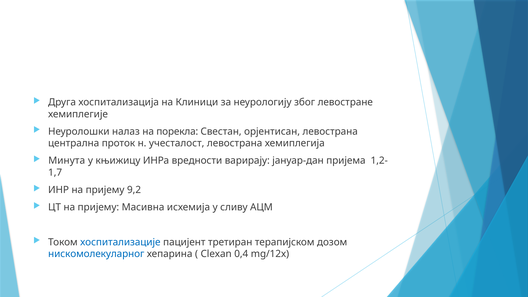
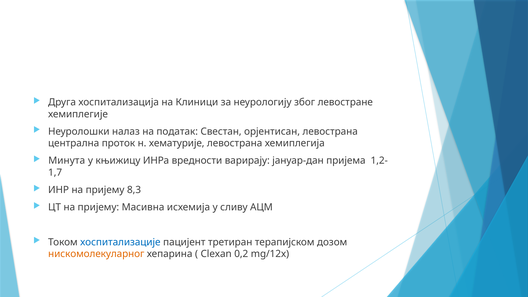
порекла: порекла -> податак (177, 131)
учесталост: учесталост -> хематурије (177, 143)
9,2: 9,2 -> 8,3 (134, 190)
нискомолекуларног colour: blue -> orange (96, 254)
0,4: 0,4 -> 0,2 (241, 254)
